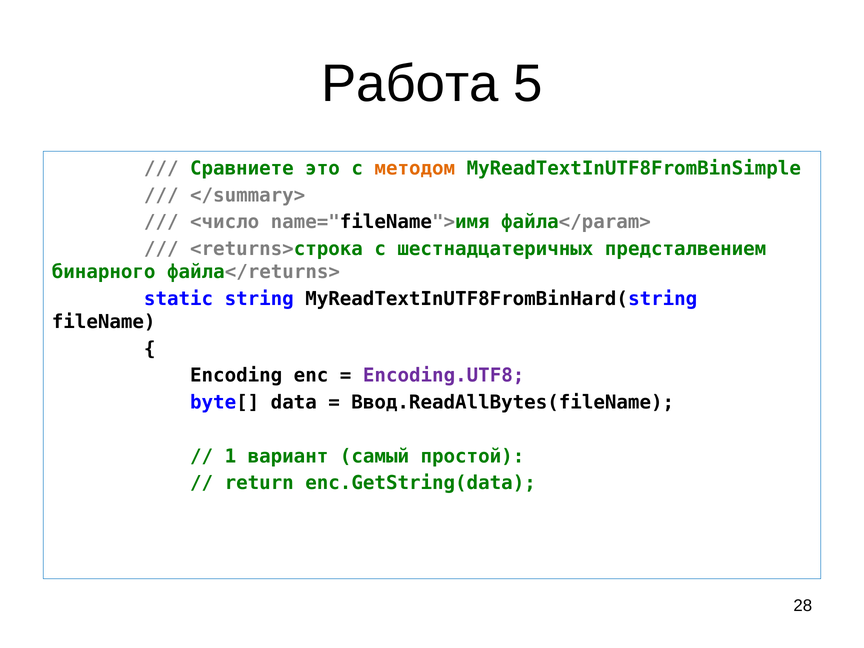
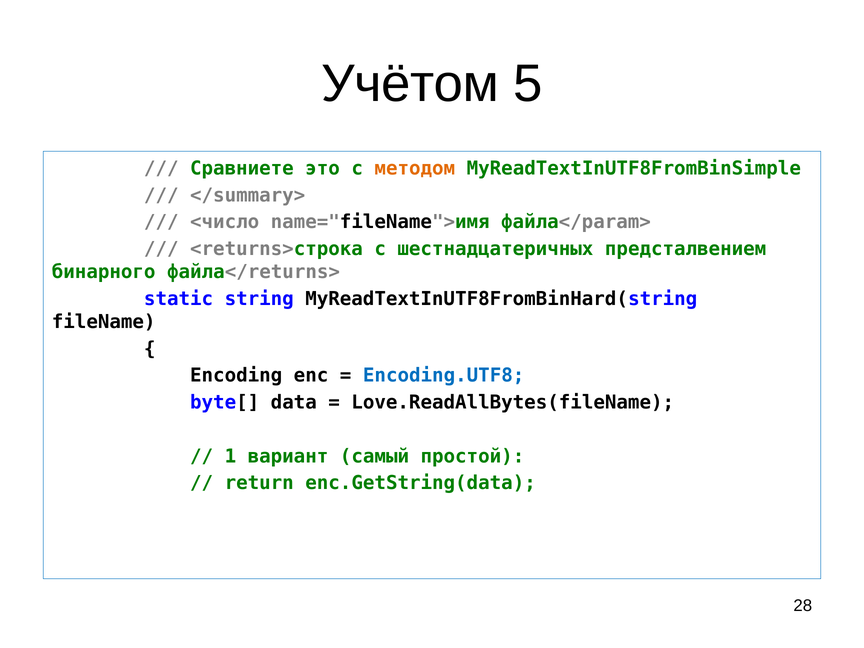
Работа: Работа -> Учётом (410, 84)
Encoding.UTF8 colour: purple -> blue (444, 376)
Ввод.ReadAllBytes(fileName: Ввод.ReadAllBytes(fileName -> Love.ReadAllBytes(fileName (513, 403)
